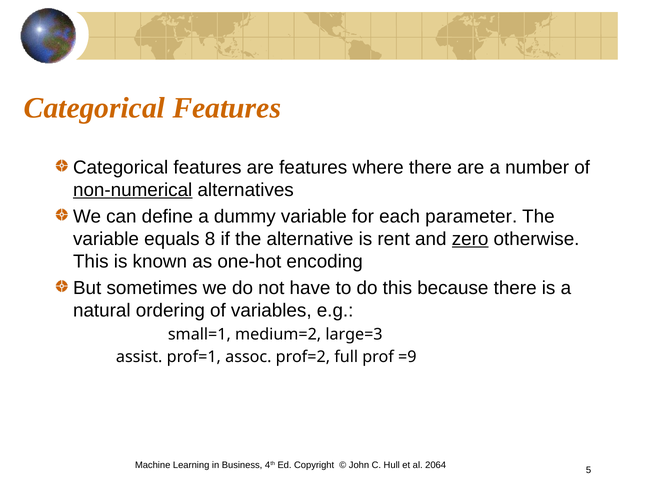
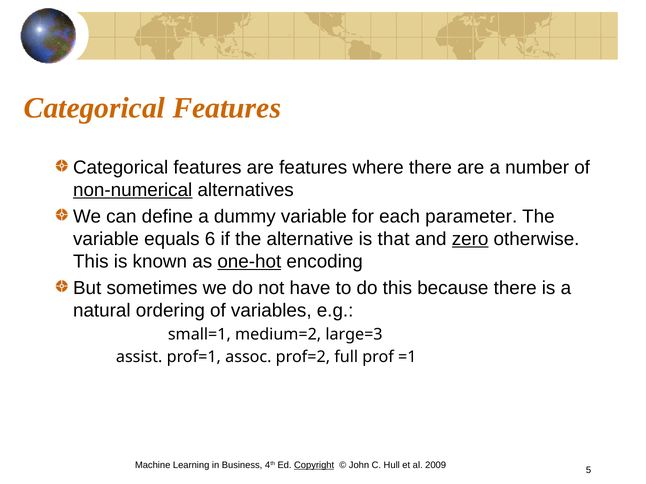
8: 8 -> 6 (210, 239)
rent: rent -> that (394, 239)
one-hot underline: none -> present (249, 262)
=9: =9 -> =1 (407, 357)
Copyright underline: none -> present (314, 465)
2064: 2064 -> 2009 (436, 465)
